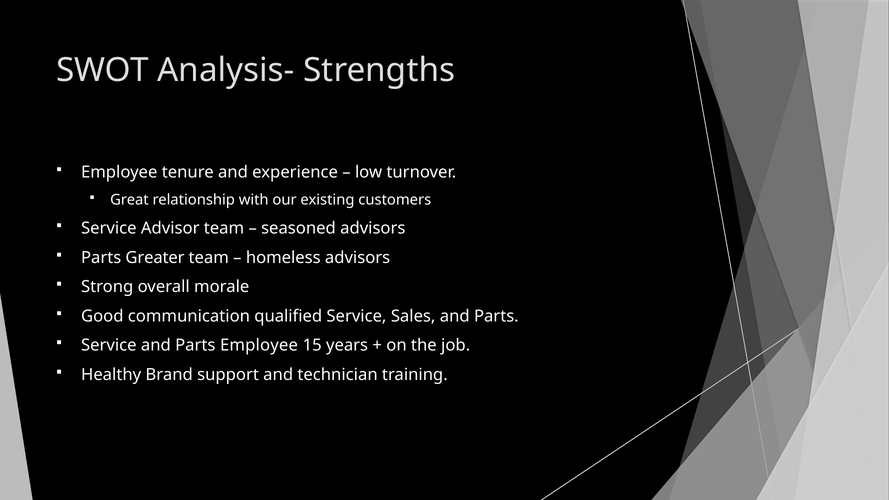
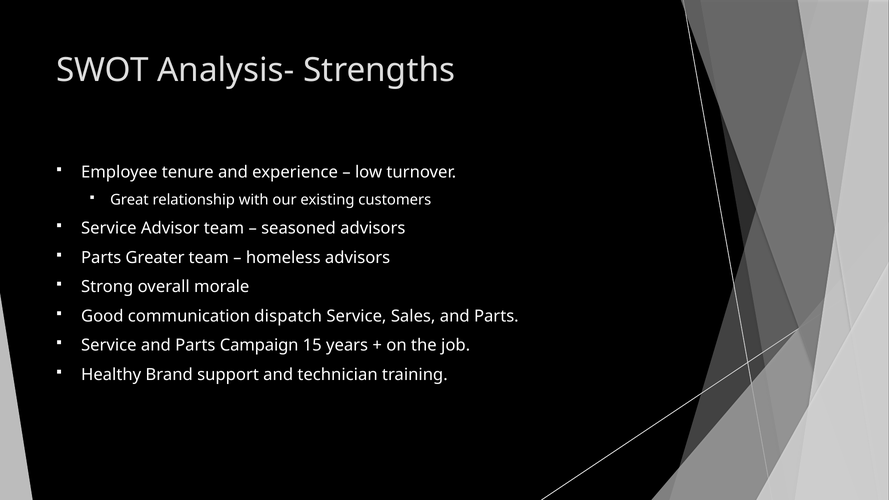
qualified: qualified -> dispatch (288, 316)
Parts Employee: Employee -> Campaign (259, 345)
